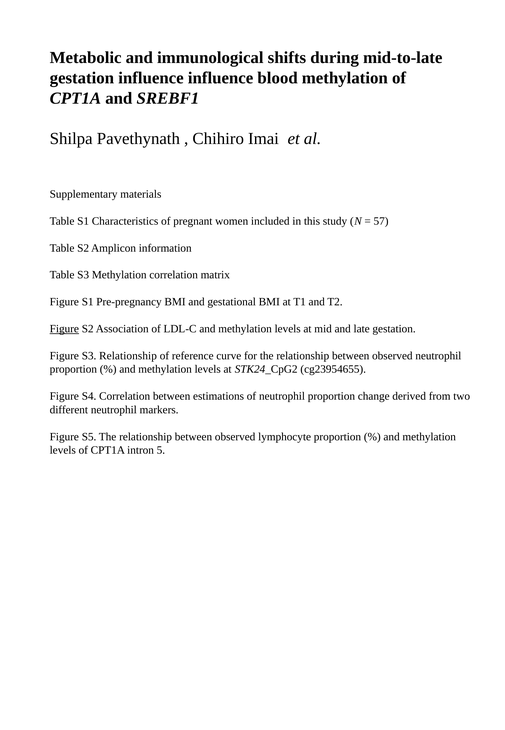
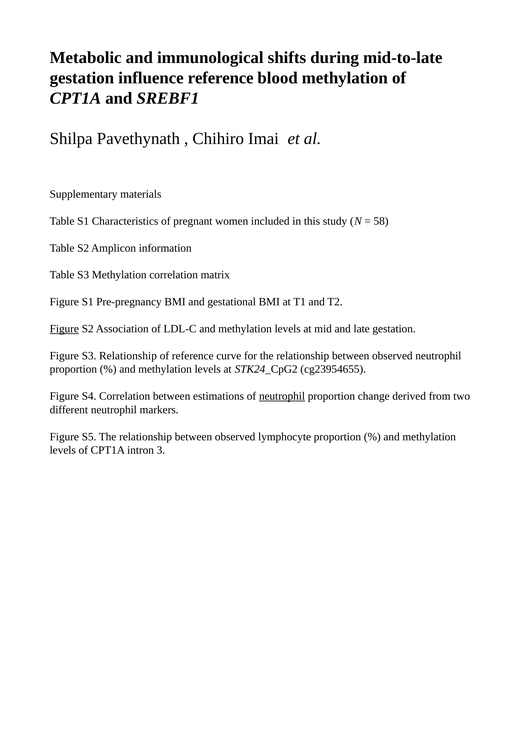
influence influence: influence -> reference (221, 78)
57: 57 -> 58 (381, 221)
neutrophil underline: none -> present (282, 396)
5: 5 -> 3 (161, 450)
